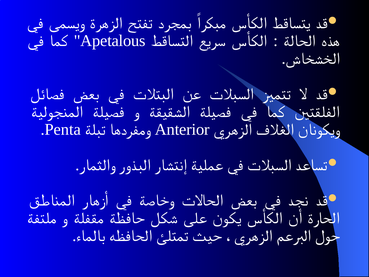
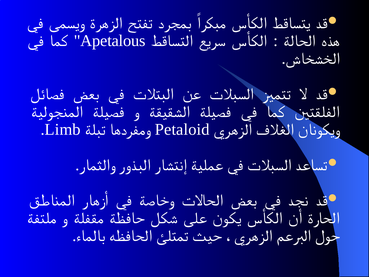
Penta: Penta -> Limb (63, 129)
Anterior: Anterior -> Petaloid (182, 129)
